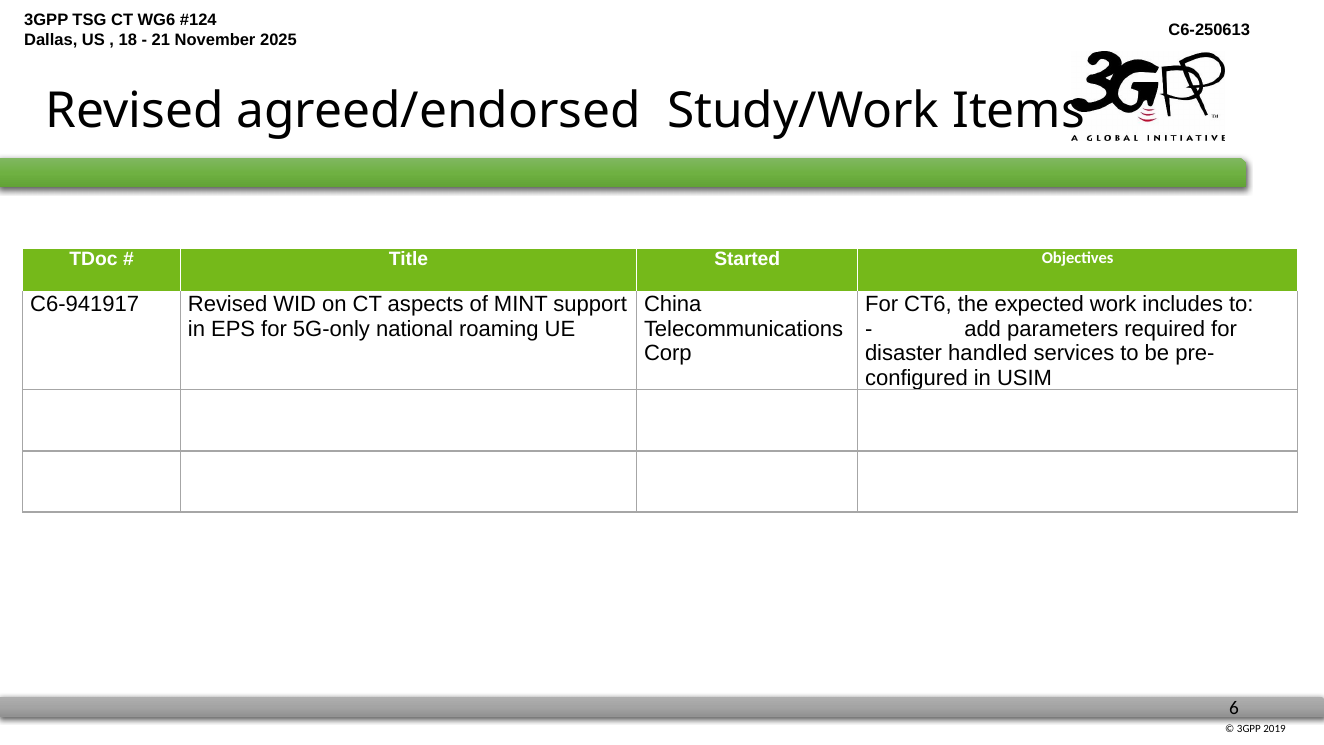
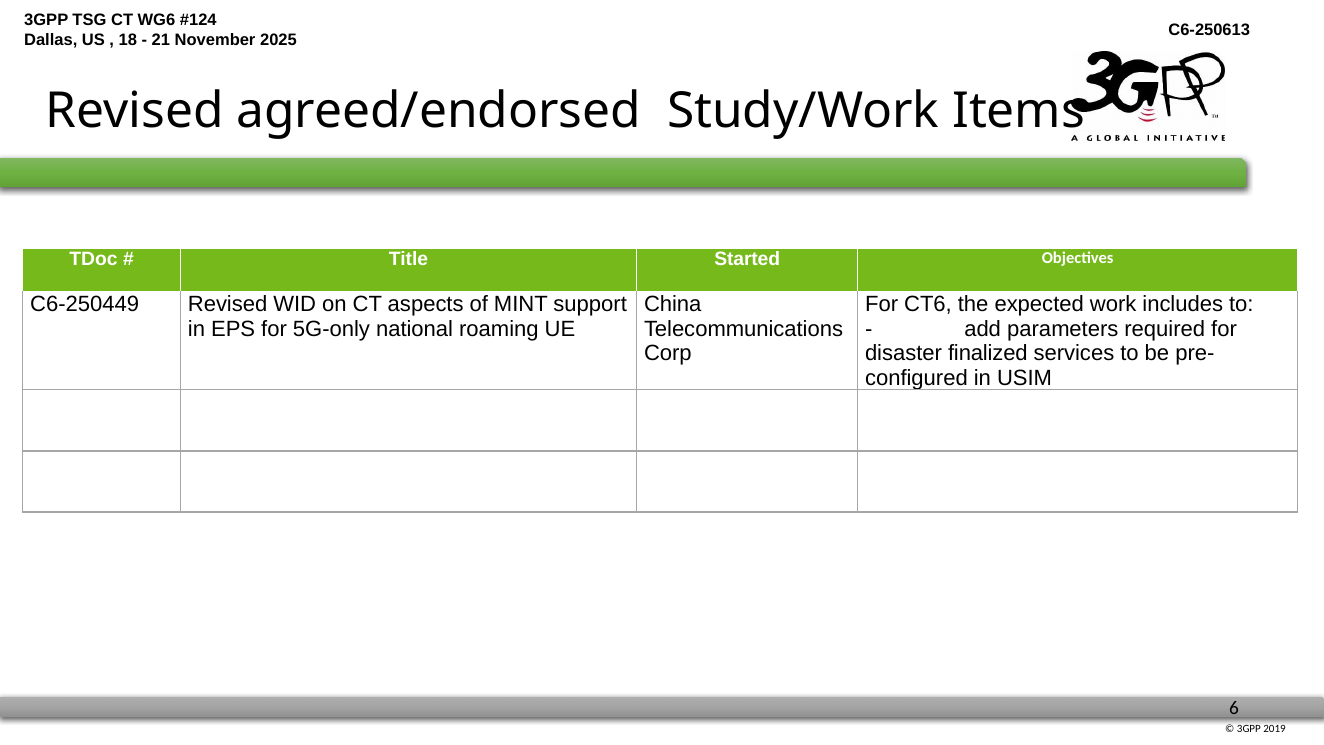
C6-941917: C6-941917 -> C6-250449 (85, 304)
handled: handled -> finalized (988, 353)
